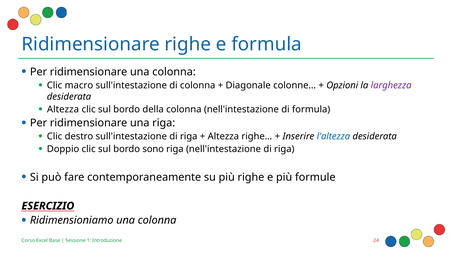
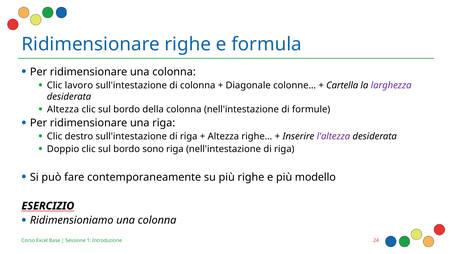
macro: macro -> lavoro (79, 85)
Opzioni: Opzioni -> Cartella (342, 85)
di formula: formula -> formule (311, 109)
l'altezza colour: blue -> purple (333, 137)
formule: formule -> modello (315, 177)
